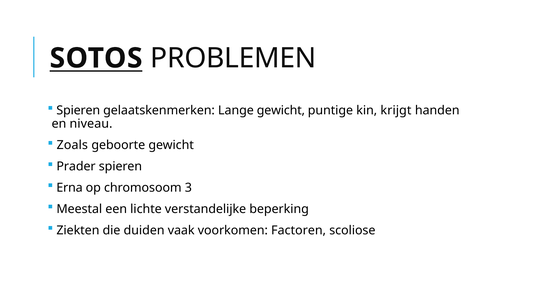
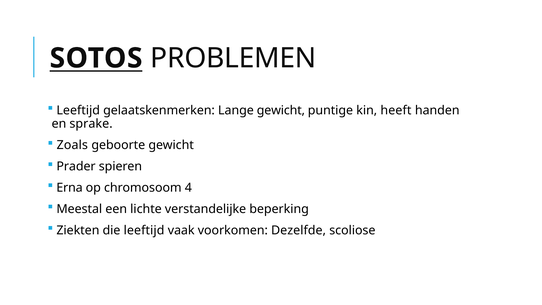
Spieren: Spieren -> Leeftijd (78, 110)
krijgt: krijgt -> heeft (396, 110)
niveau: niveau -> sprake (91, 124)
3: 3 -> 4 (188, 188)
die duiden: duiden -> leeftijd (144, 230)
Factoren: Factoren -> Dezelfde (299, 230)
